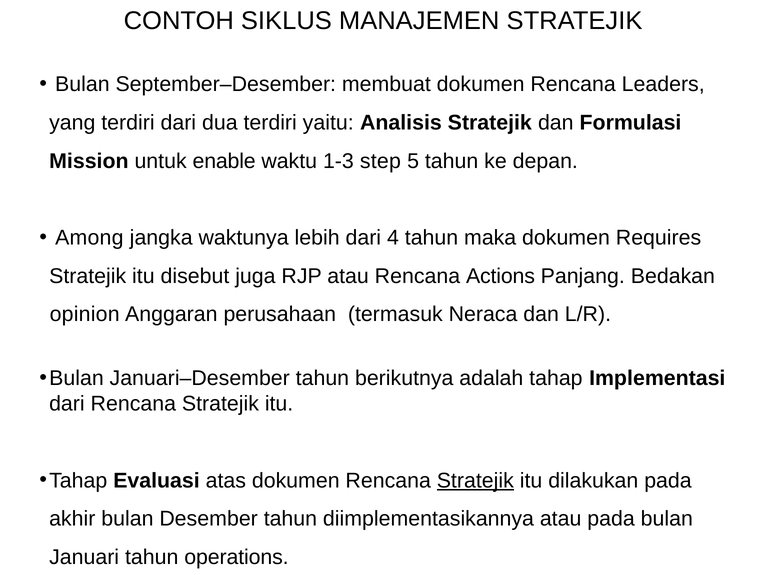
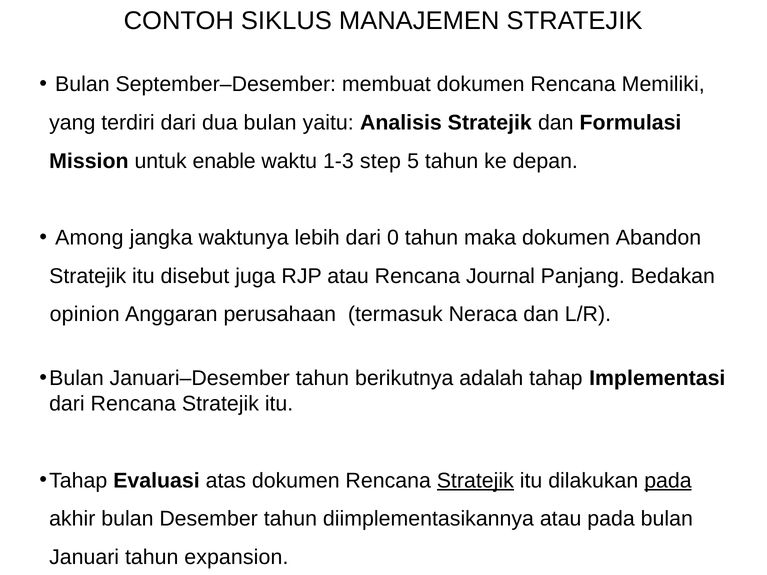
Leaders: Leaders -> Memiliki (663, 84)
dua terdiri: terdiri -> bulan (270, 123)
4: 4 -> 0 (393, 238)
Requires: Requires -> Abandon (659, 238)
Actions: Actions -> Journal (500, 276)
pada underline: none -> present (668, 481)
operations: operations -> expansion (236, 557)
